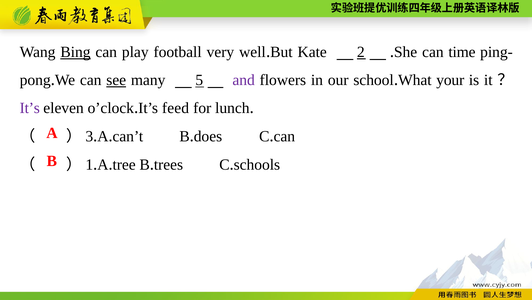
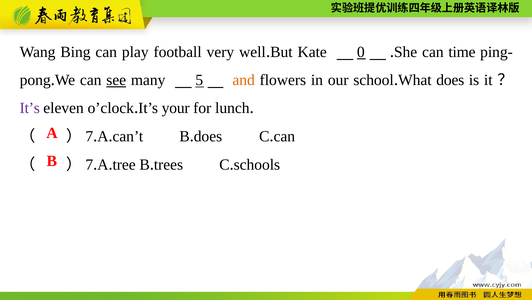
Bing underline: present -> none (75, 52)
2: 2 -> 0 (361, 52)
and colour: purple -> orange (244, 80)
your: your -> does (450, 80)
feed: feed -> your (176, 108)
3: 3 -> 7 (89, 136)
1: 1 -> 7 (89, 164)
